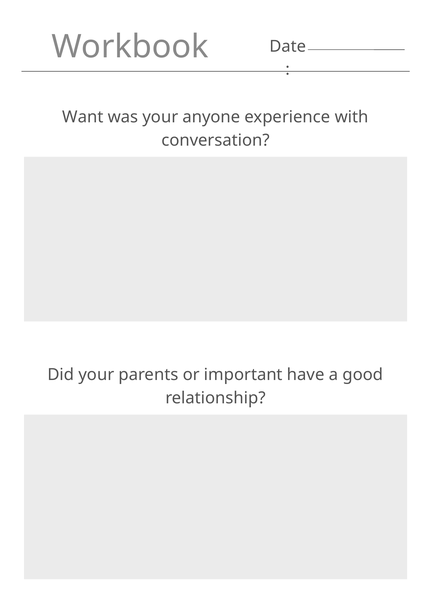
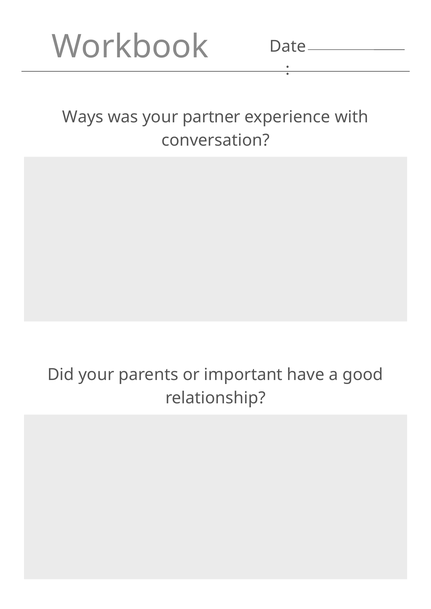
Want: Want -> Ways (83, 117)
anyone: anyone -> partner (211, 117)
